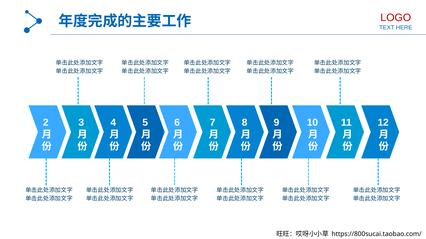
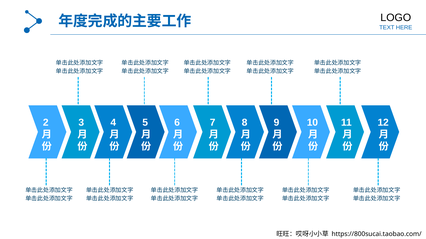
LOGO colour: red -> black (396, 18)
